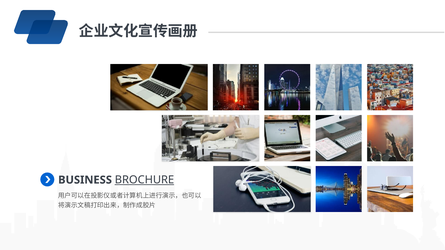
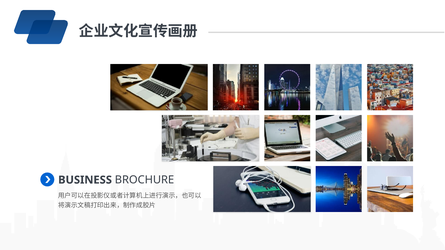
BROCHURE underline: present -> none (144, 180)
